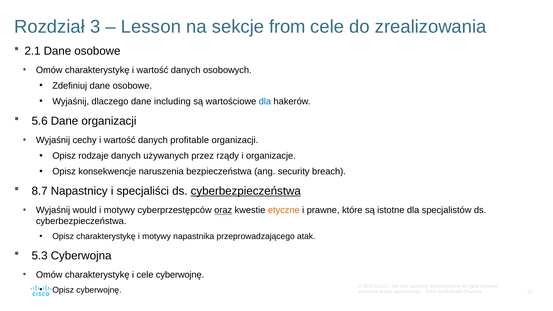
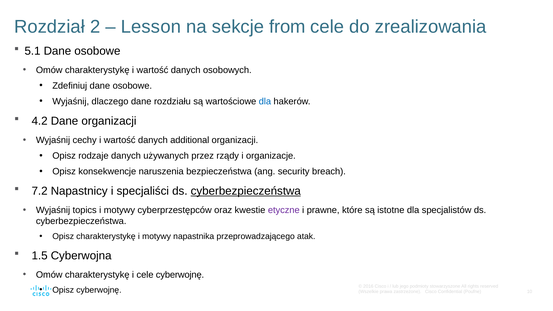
3: 3 -> 2 (95, 27)
2.1: 2.1 -> 5.1 (33, 51)
including: including -> rozdziału (172, 101)
5.6: 5.6 -> 4.2 (40, 121)
profitable: profitable -> additional (190, 140)
8.7: 8.7 -> 7.2 (40, 191)
would: would -> topics (85, 210)
oraz underline: present -> none (223, 210)
etyczne colour: orange -> purple (284, 210)
5.3: 5.3 -> 1.5 (40, 256)
